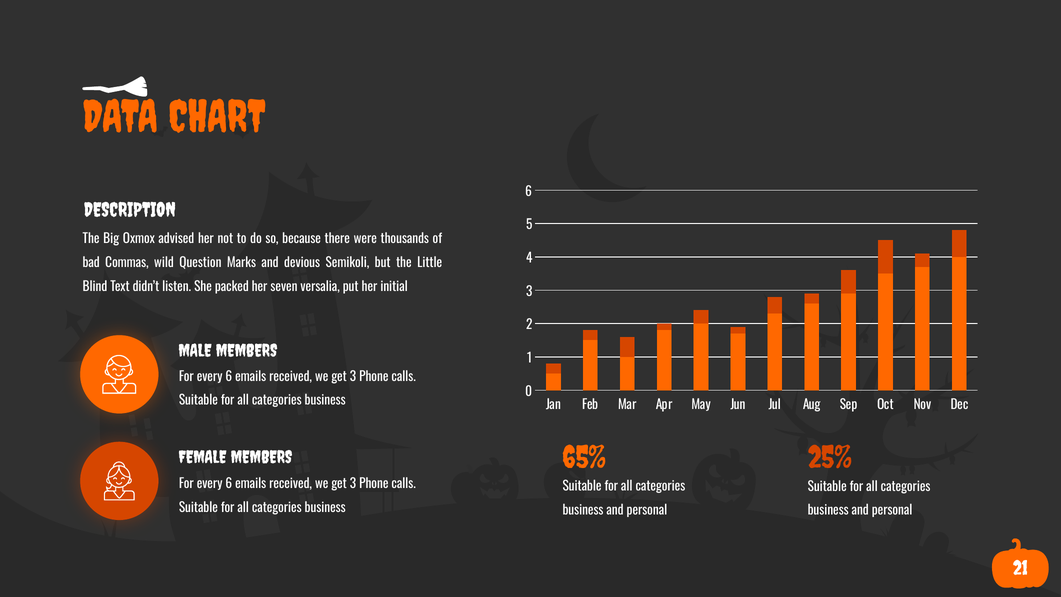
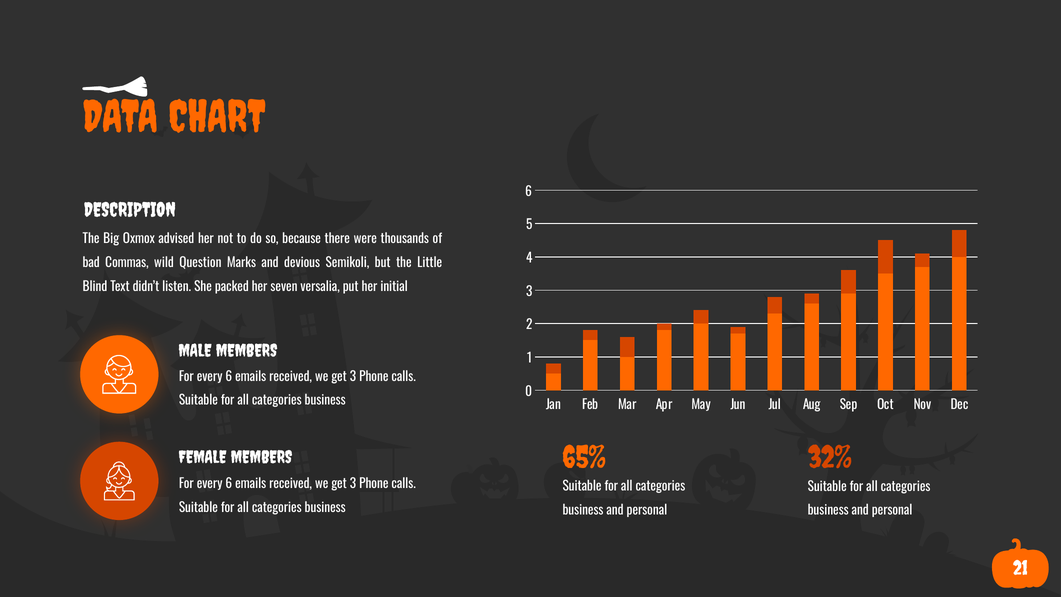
25%: 25% -> 32% (830, 457)
